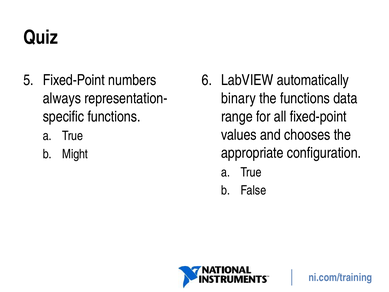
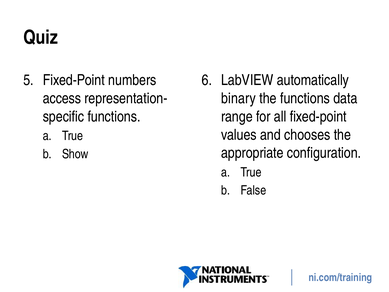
always: always -> access (62, 98)
Might: Might -> Show (75, 154)
